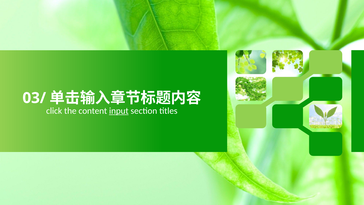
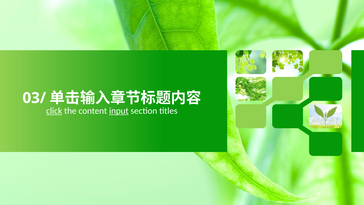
click underline: none -> present (54, 111)
